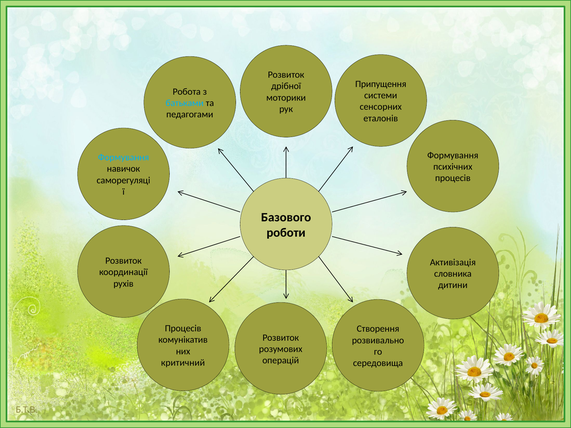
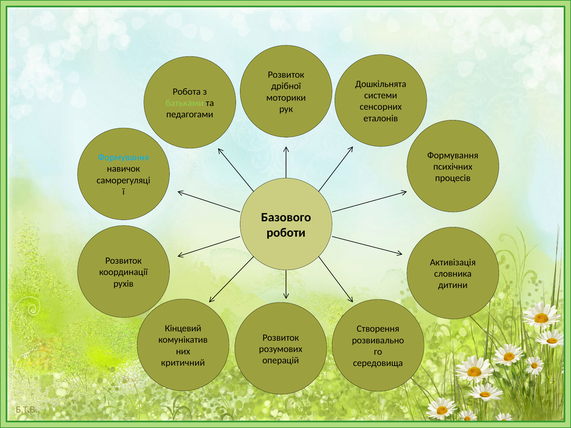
Припущення: Припущення -> Дошкільнята (381, 84)
батьками colour: light blue -> light green (185, 103)
Процесів: Процесів -> Кінцевий (183, 329)
